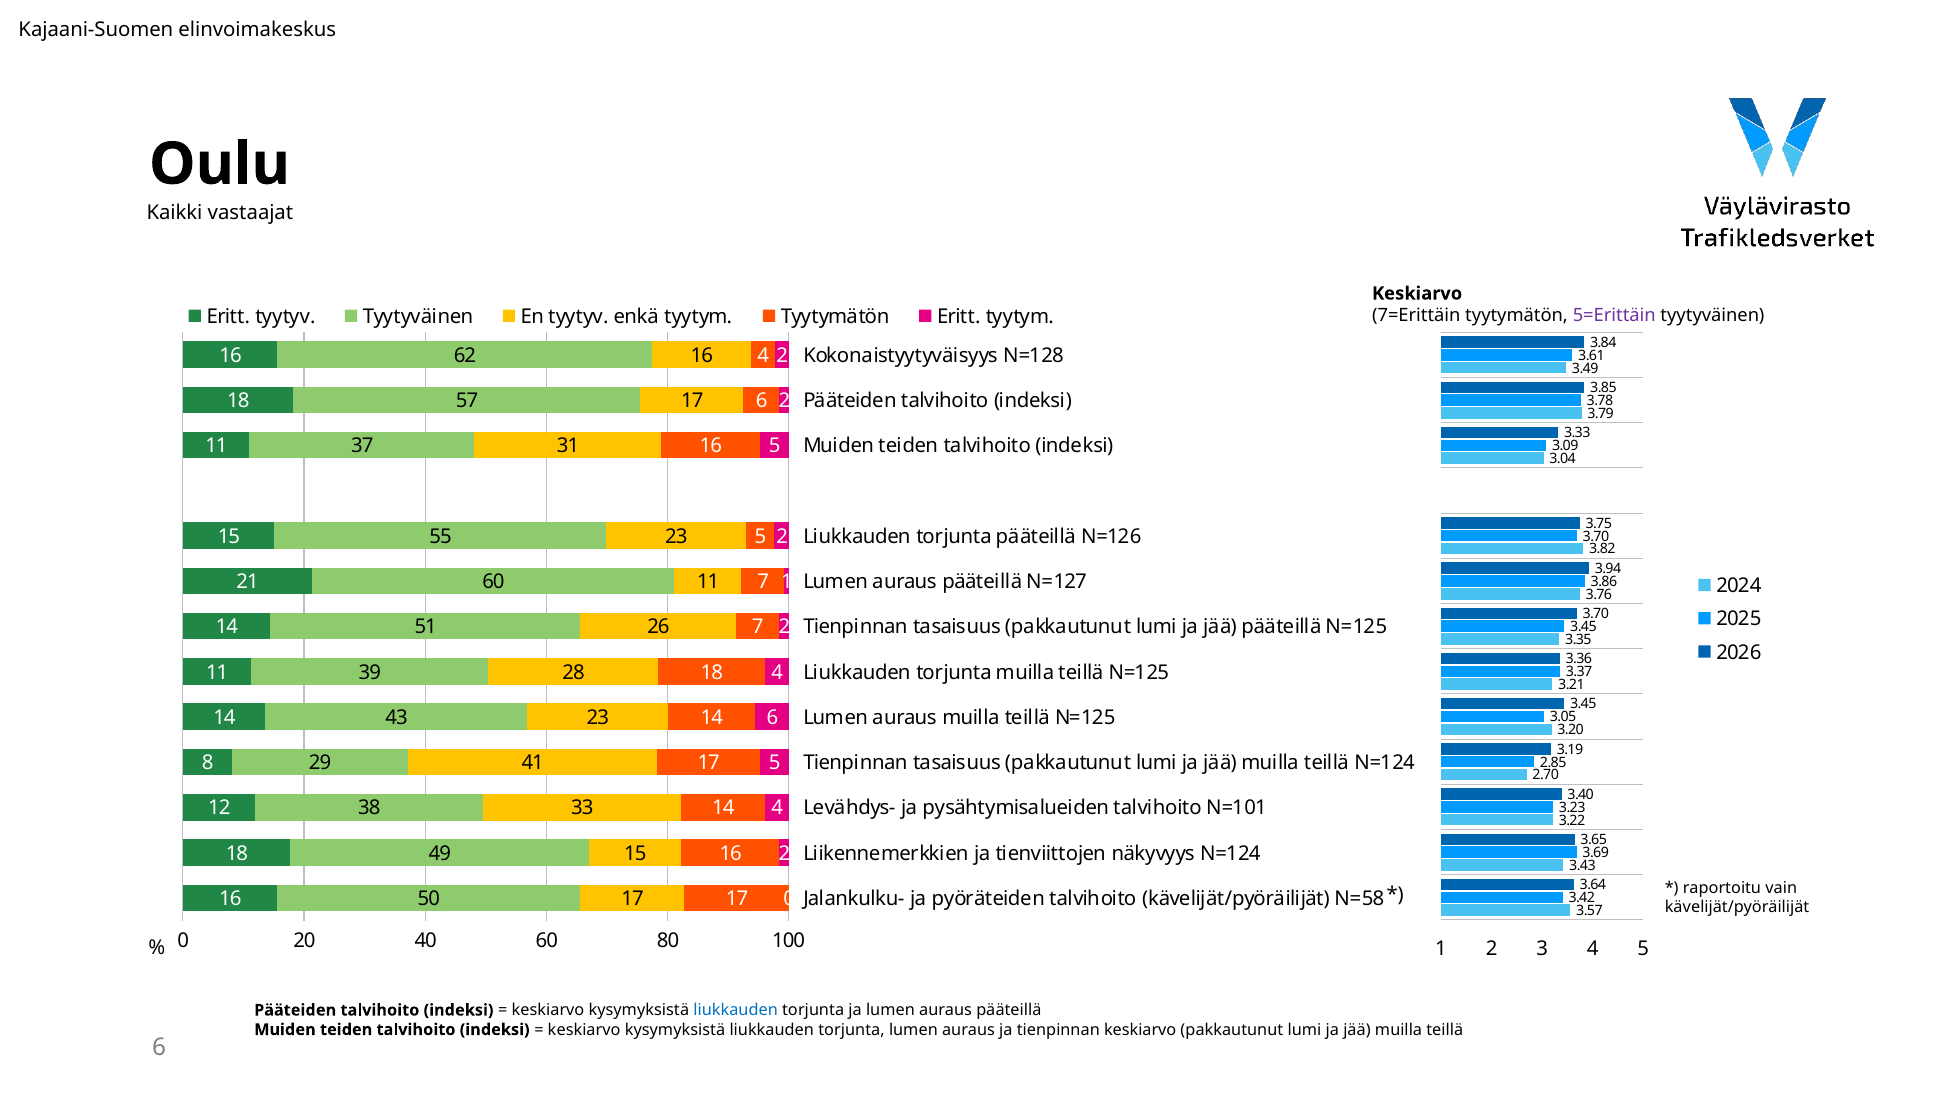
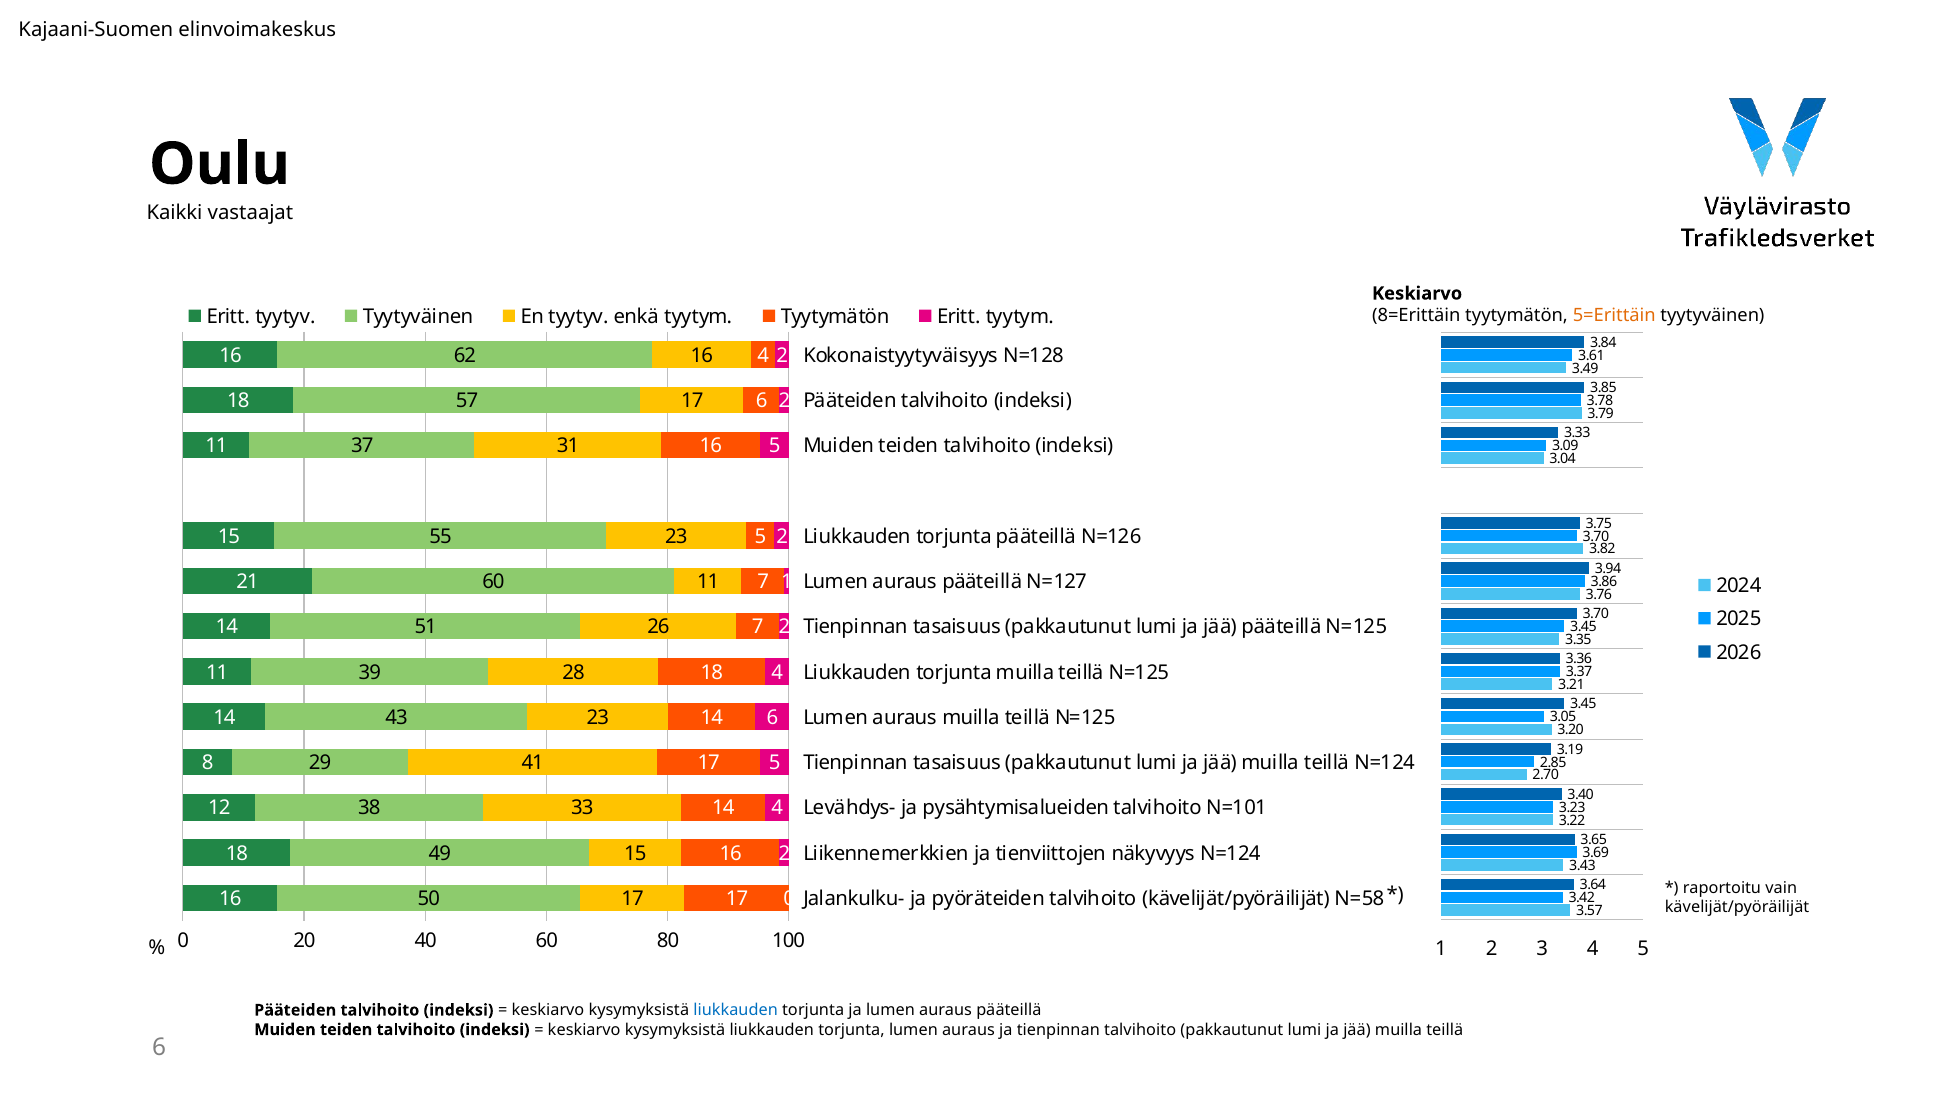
7=Erittäin: 7=Erittäin -> 8=Erittäin (1416, 316)
5=Erittäin colour: purple -> orange (1614, 316)
tienpinnan keskiarvo: keskiarvo -> talvihoito (1140, 1030)
